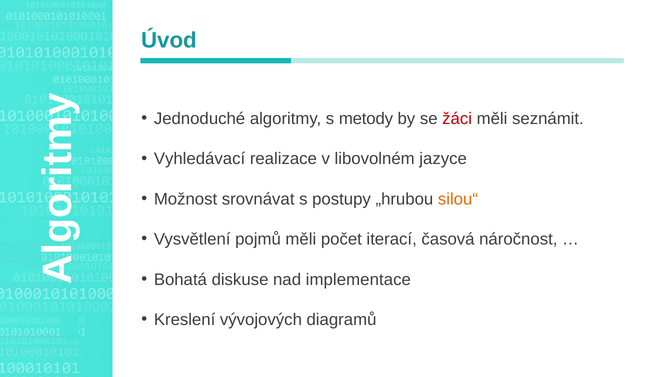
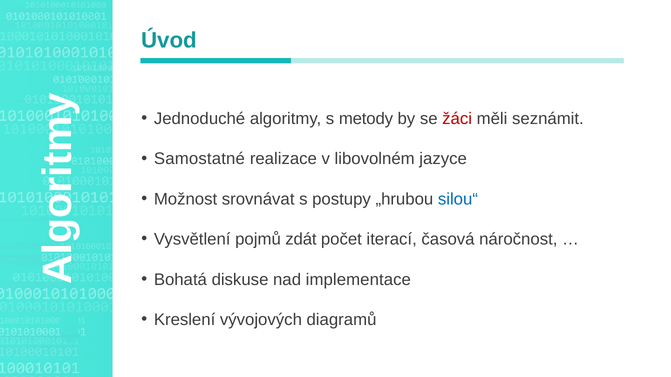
Vyhledávací: Vyhledávací -> Samostatné (199, 159)
silou“ colour: orange -> blue (458, 199)
pojmů měli: měli -> zdát (301, 240)
